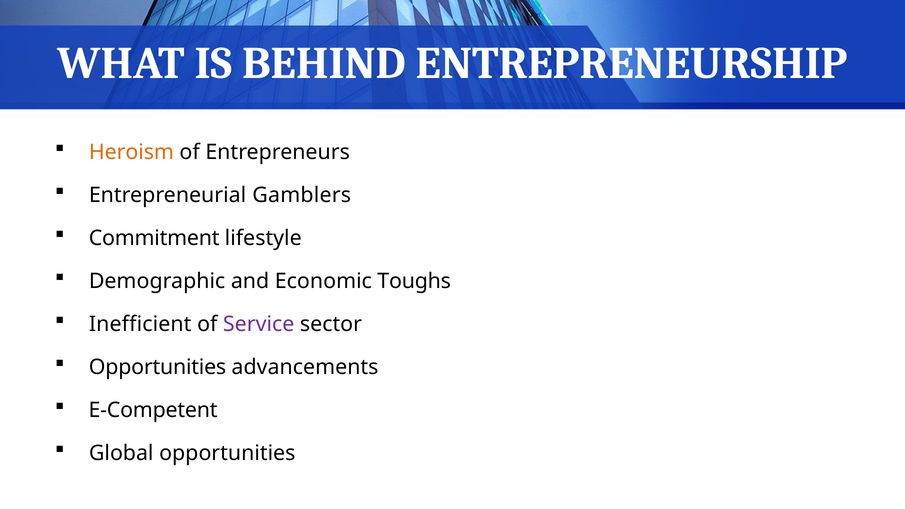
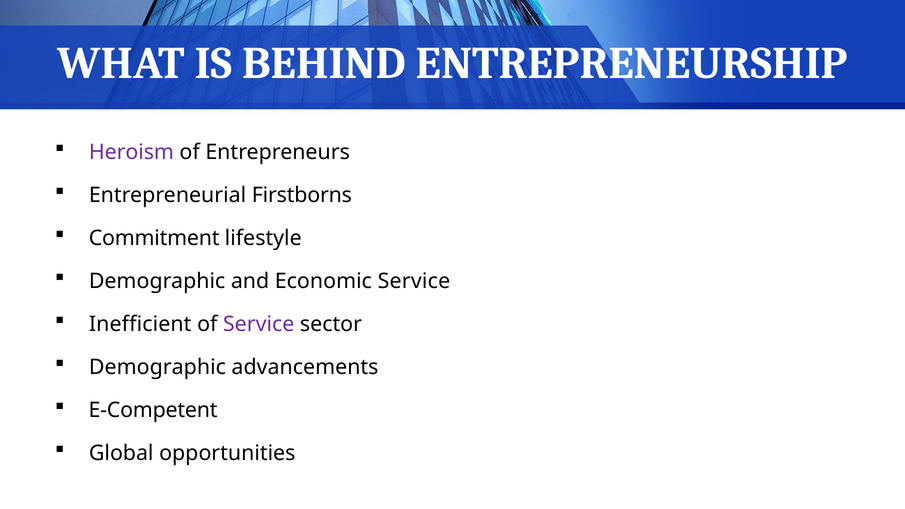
Heroism colour: orange -> purple (131, 152)
Gamblers: Gamblers -> Firstborns (302, 195)
Economic Toughs: Toughs -> Service (414, 281)
Opportunities: Opportunities -> Demographic (157, 367)
